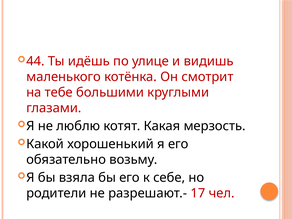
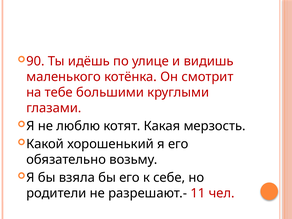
44: 44 -> 90 (35, 61)
17: 17 -> 11 (198, 193)
